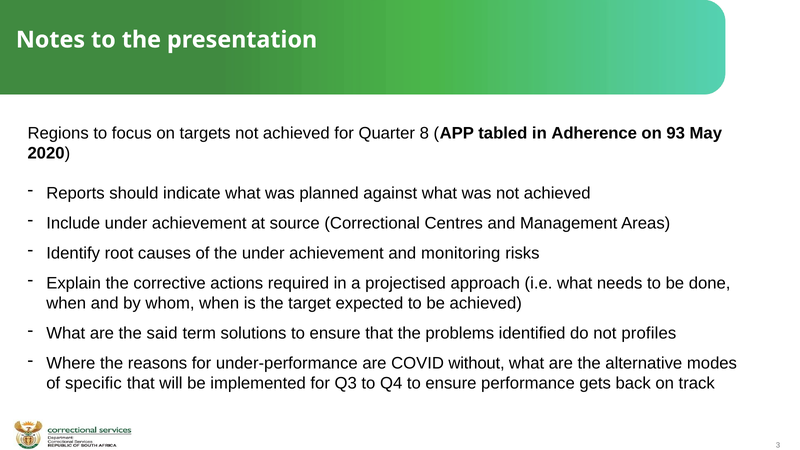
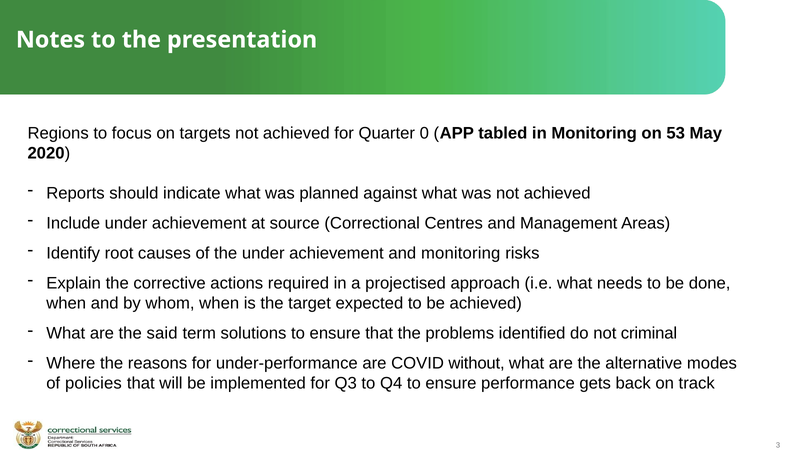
8: 8 -> 0 (424, 133)
in Adherence: Adherence -> Monitoring (594, 133)
93: 93 -> 53 (676, 133)
profiles: profiles -> criminal (649, 333)
specific: specific -> policies (93, 383)
